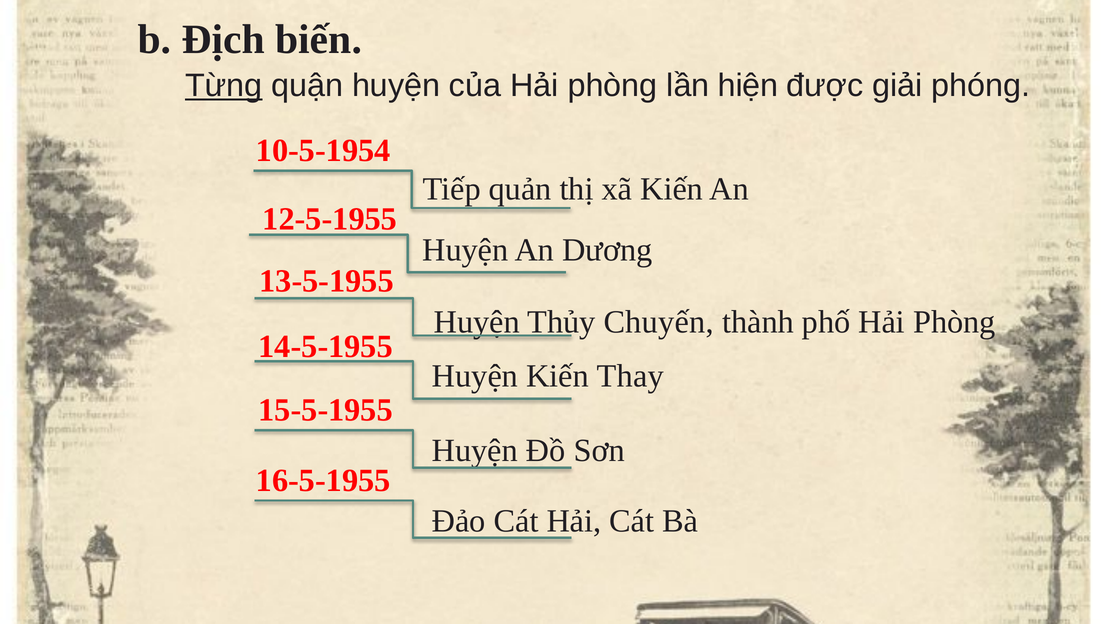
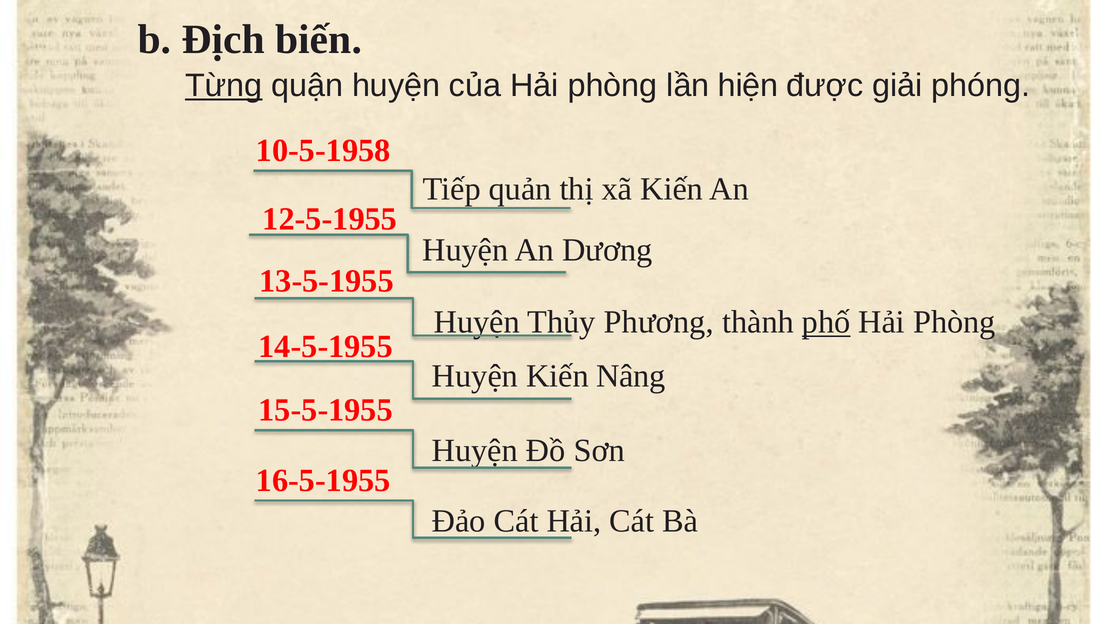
10-5-1954: 10-5-1954 -> 10-5-1958 (323, 151)
Chuyến: Chuyến -> Phương (659, 323)
phố underline: none -> present (826, 323)
Thay: Thay -> Nâng (631, 376)
